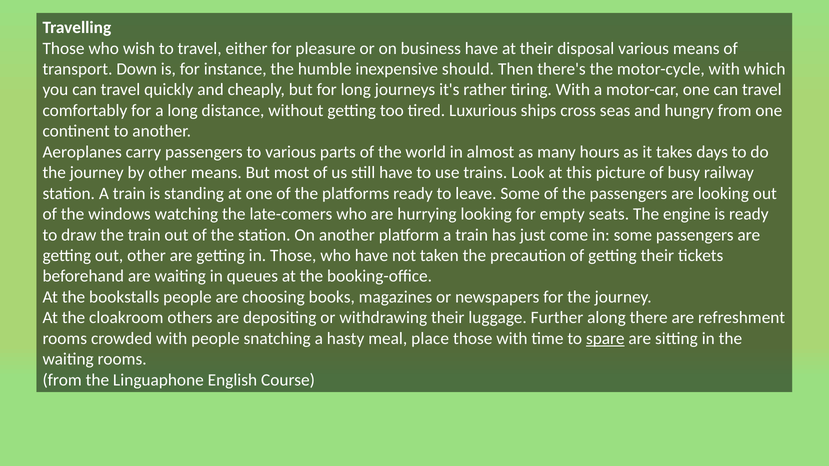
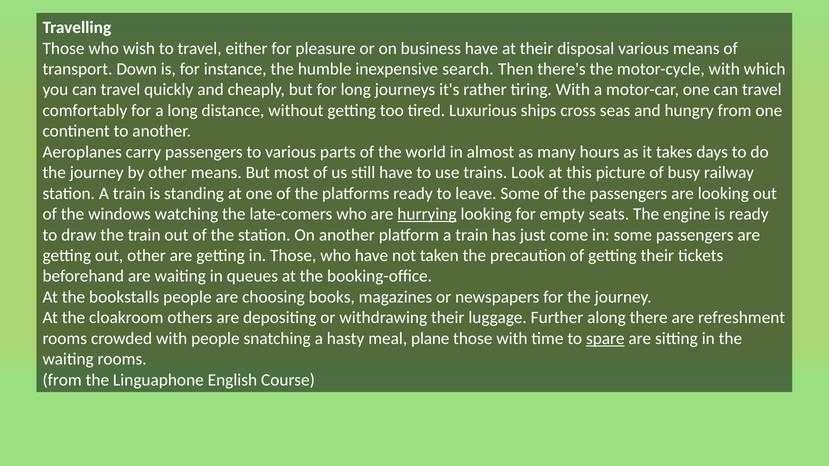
should: should -> search (468, 69)
hurrying underline: none -> present (427, 214)
place: place -> plane (430, 339)
